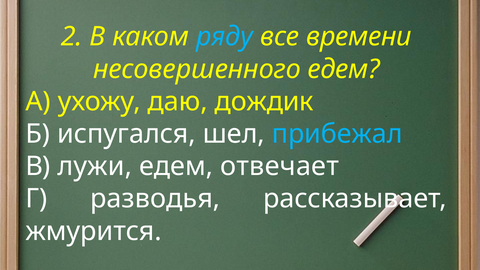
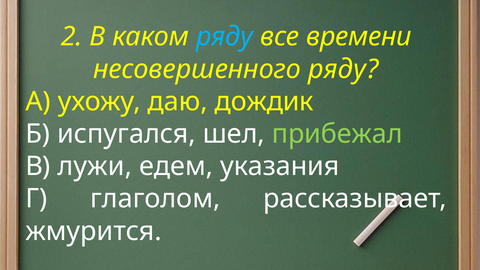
несовершенного едем: едем -> ряду (343, 69)
прибежал colour: light blue -> light green (337, 134)
отвечает: отвечает -> указания (280, 166)
разводья: разводья -> глаголом (155, 199)
